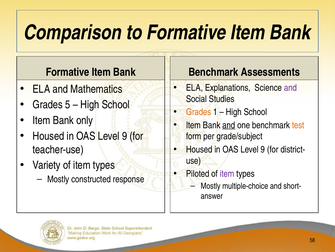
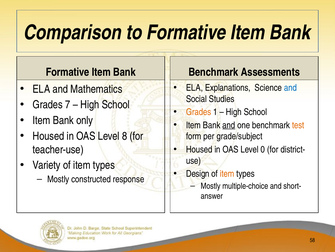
and colour: purple -> blue (290, 88)
5: 5 -> 7 (68, 104)
9: 9 -> 8 (125, 136)
9: 9 -> 0 (263, 149)
Piloted: Piloted -> Design (198, 173)
item colour: purple -> orange (227, 173)
